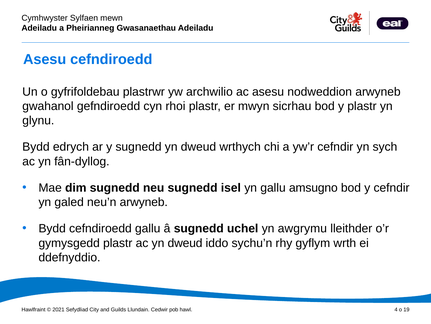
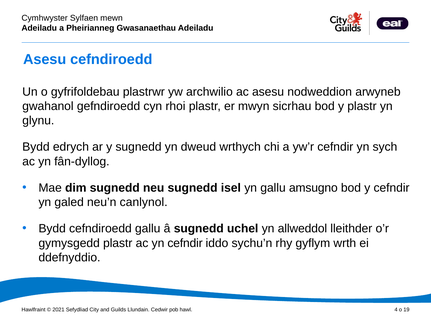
neu’n arwyneb: arwyneb -> canlynol (144, 202)
awgrymu: awgrymu -> allweddol (302, 228)
ac yn dweud: dweud -> cefndir (185, 242)
